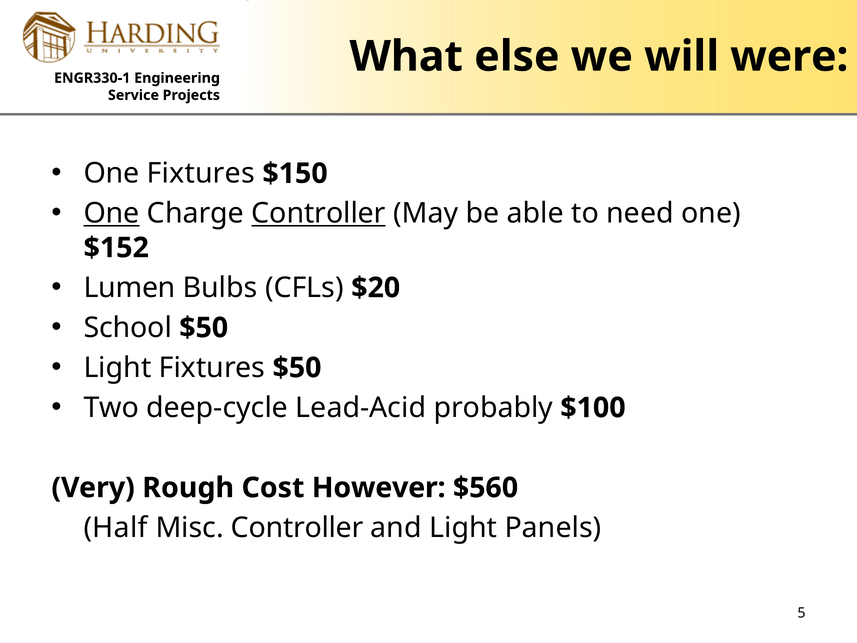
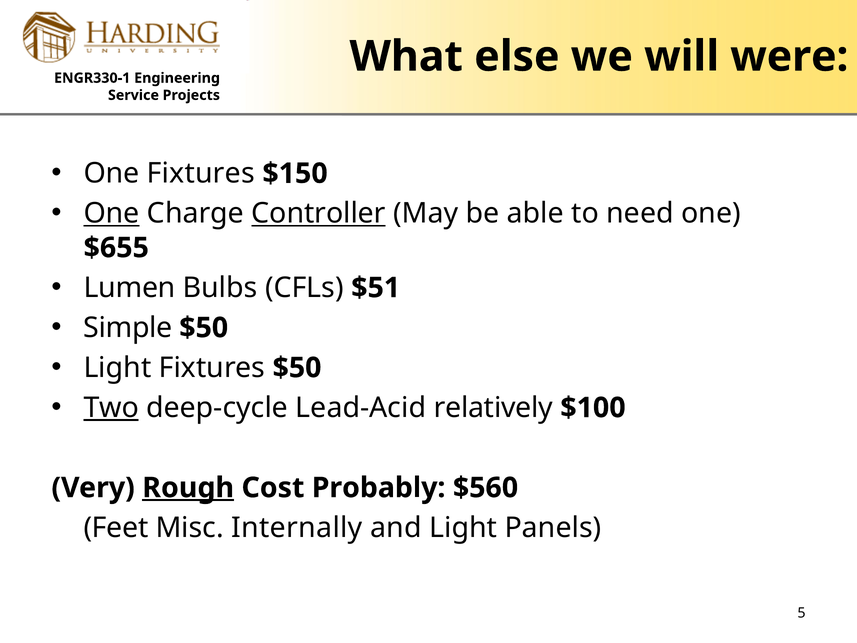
$152: $152 -> $655 (116, 248)
$20: $20 -> $51 (376, 288)
School: School -> Simple (128, 328)
Two underline: none -> present (111, 408)
probably: probably -> relatively (493, 408)
Rough underline: none -> present (188, 488)
However: However -> Probably (379, 488)
Half: Half -> Feet (116, 528)
Misc Controller: Controller -> Internally (297, 528)
